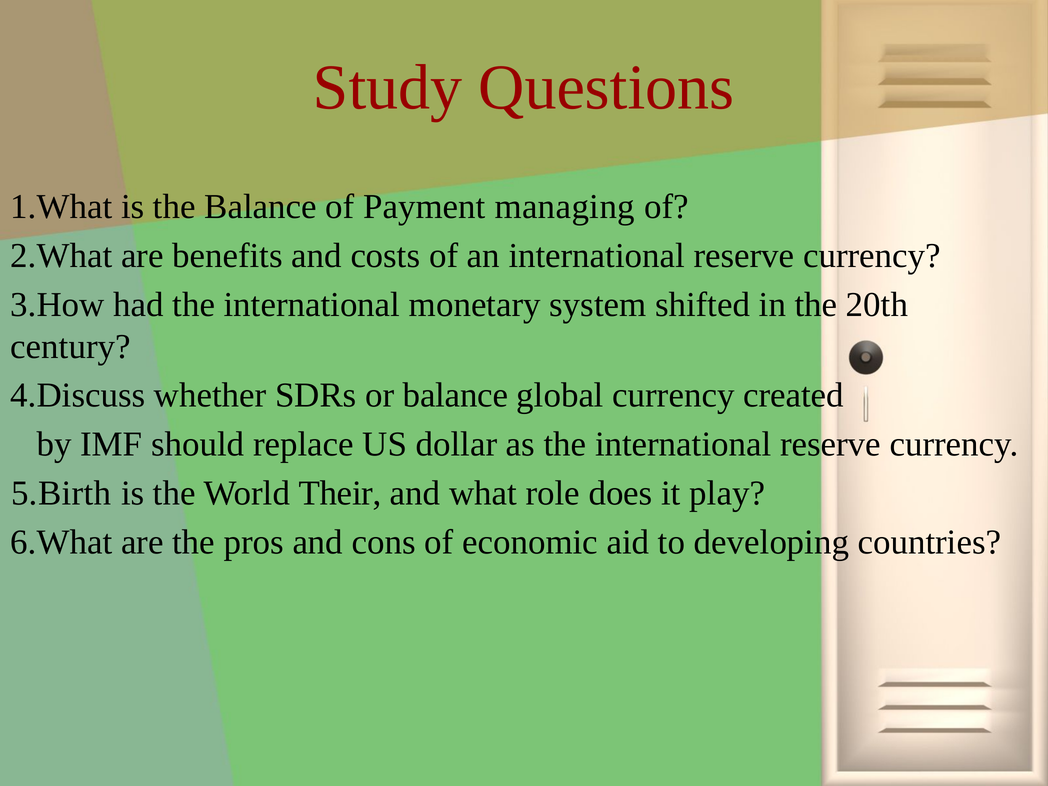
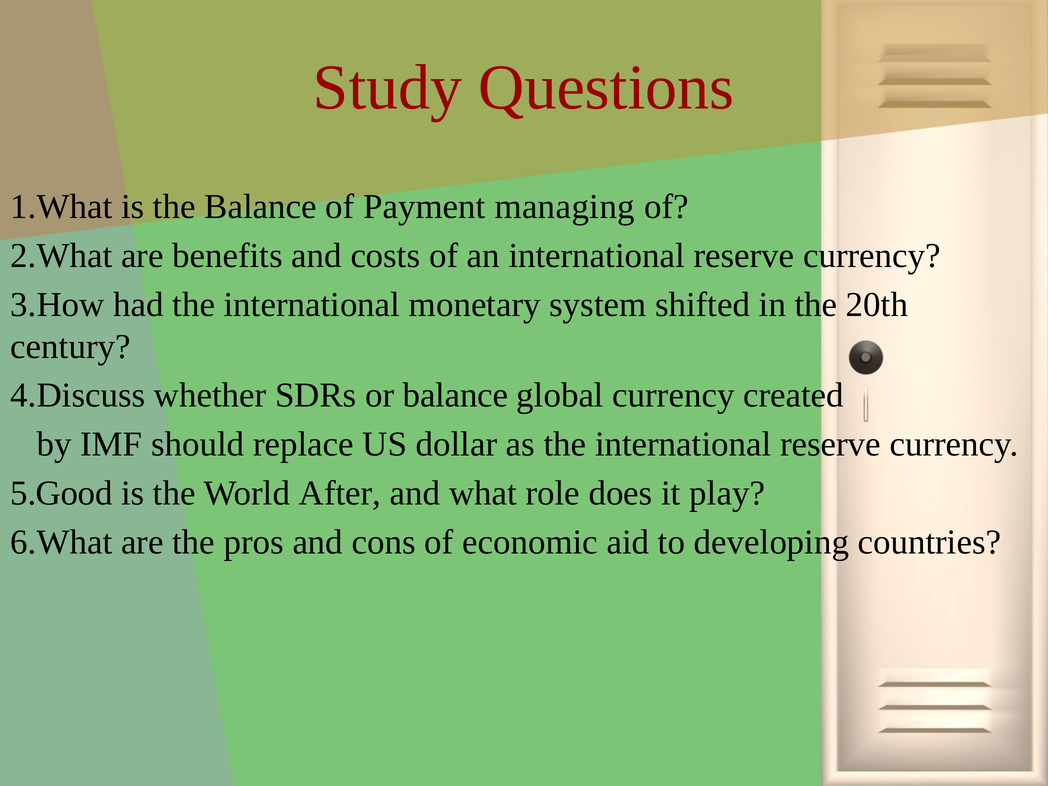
5.Birth: 5.Birth -> 5.Good (62, 493)
Their: Their -> After (340, 493)
